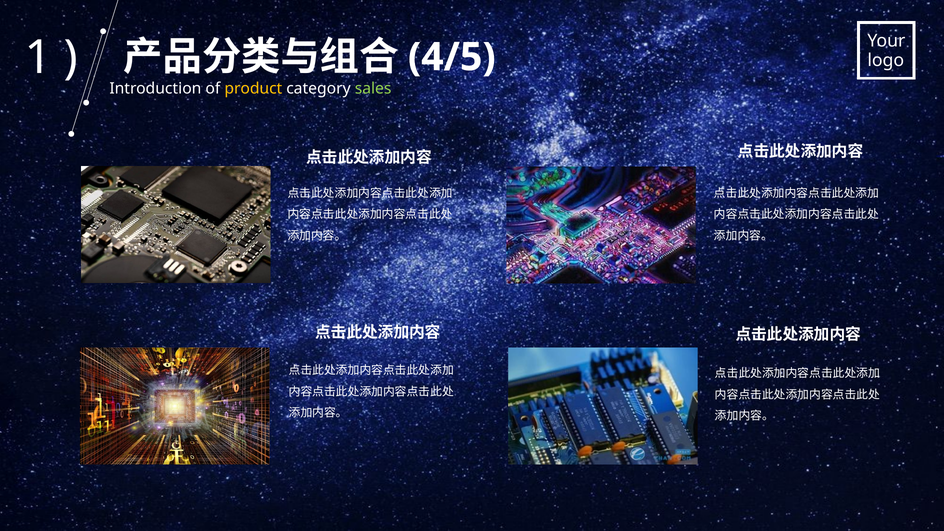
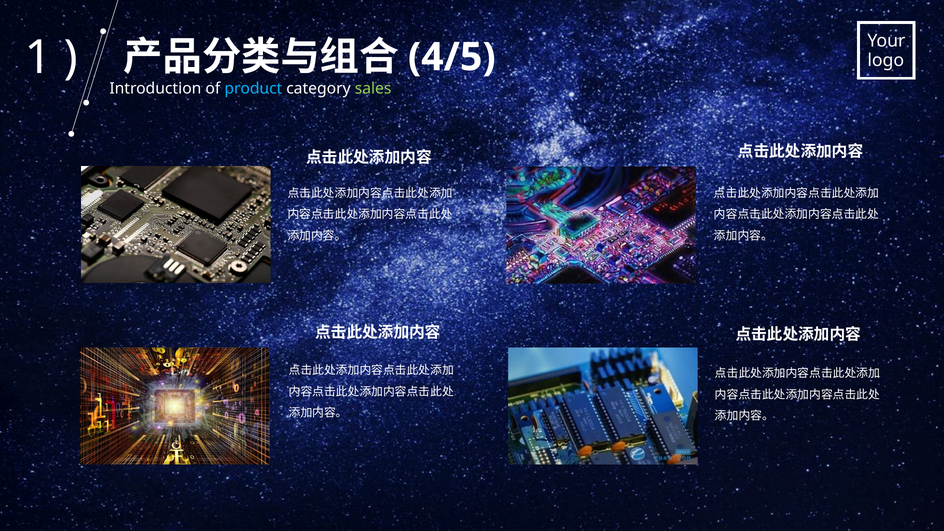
product colour: yellow -> light blue (253, 89)
